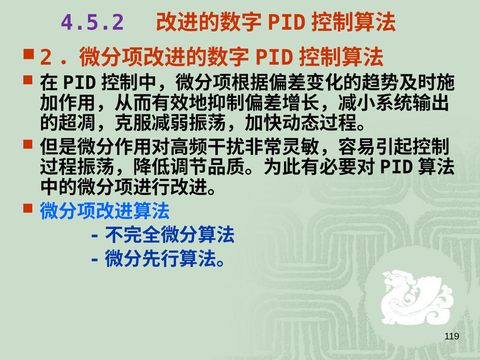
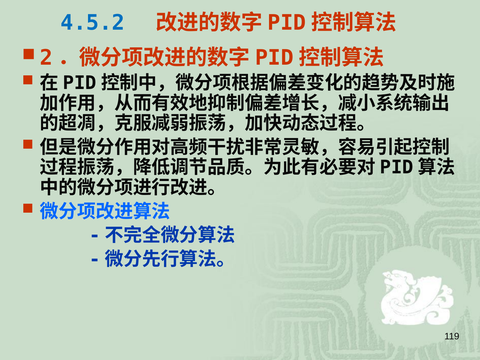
4.5.2 colour: purple -> blue (93, 23)
